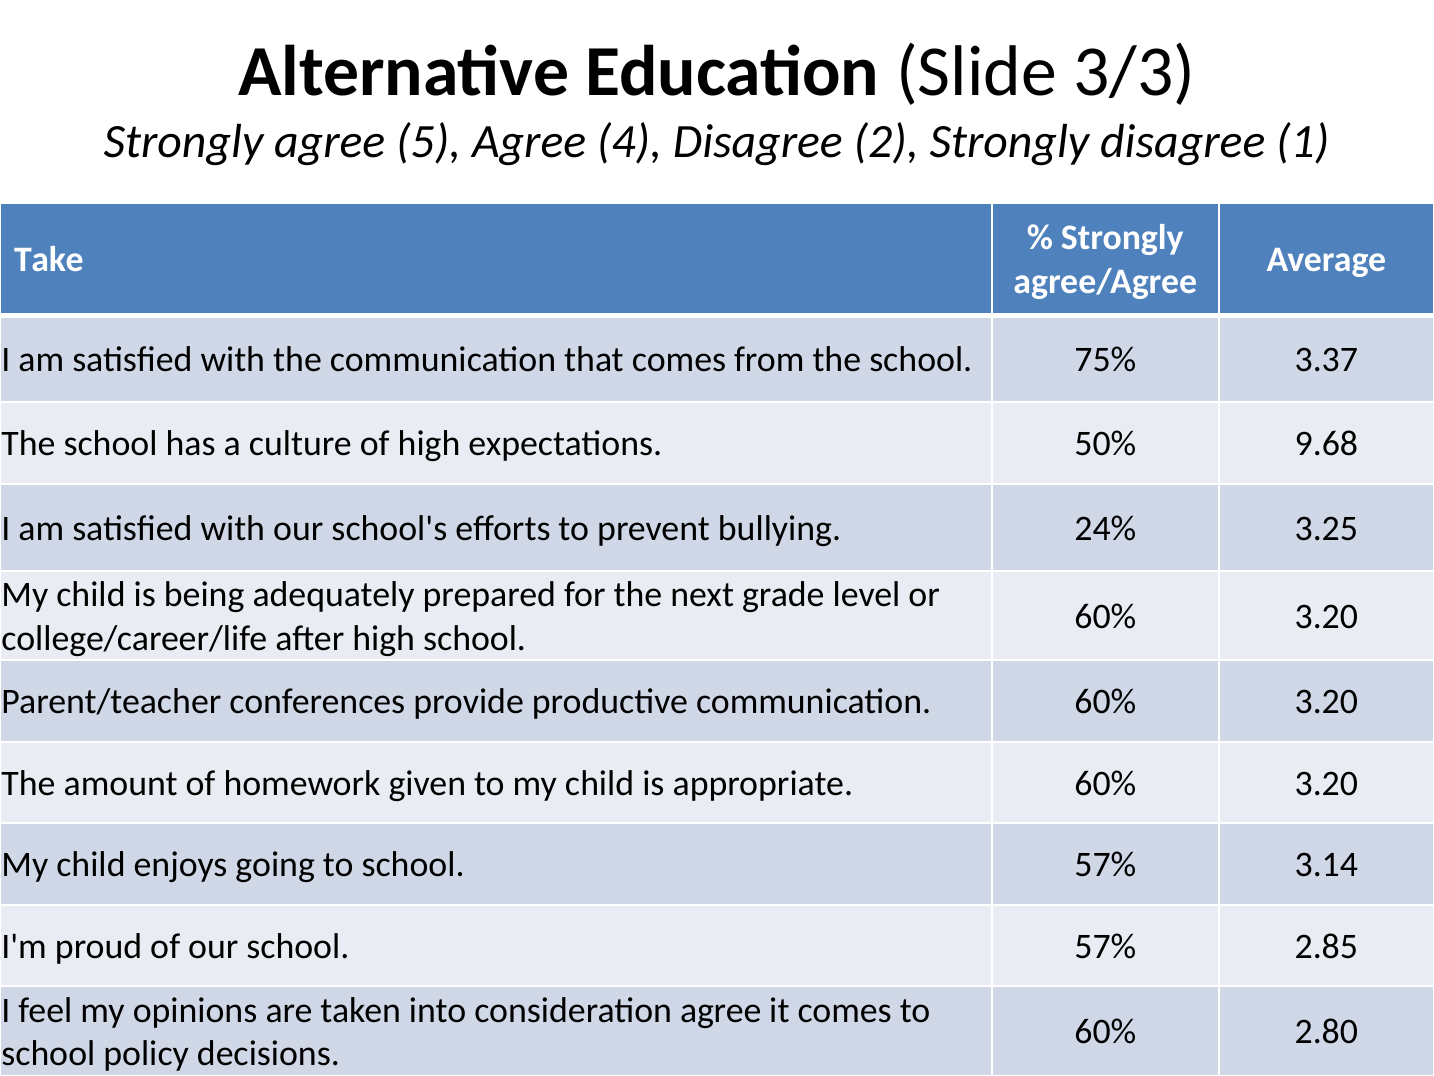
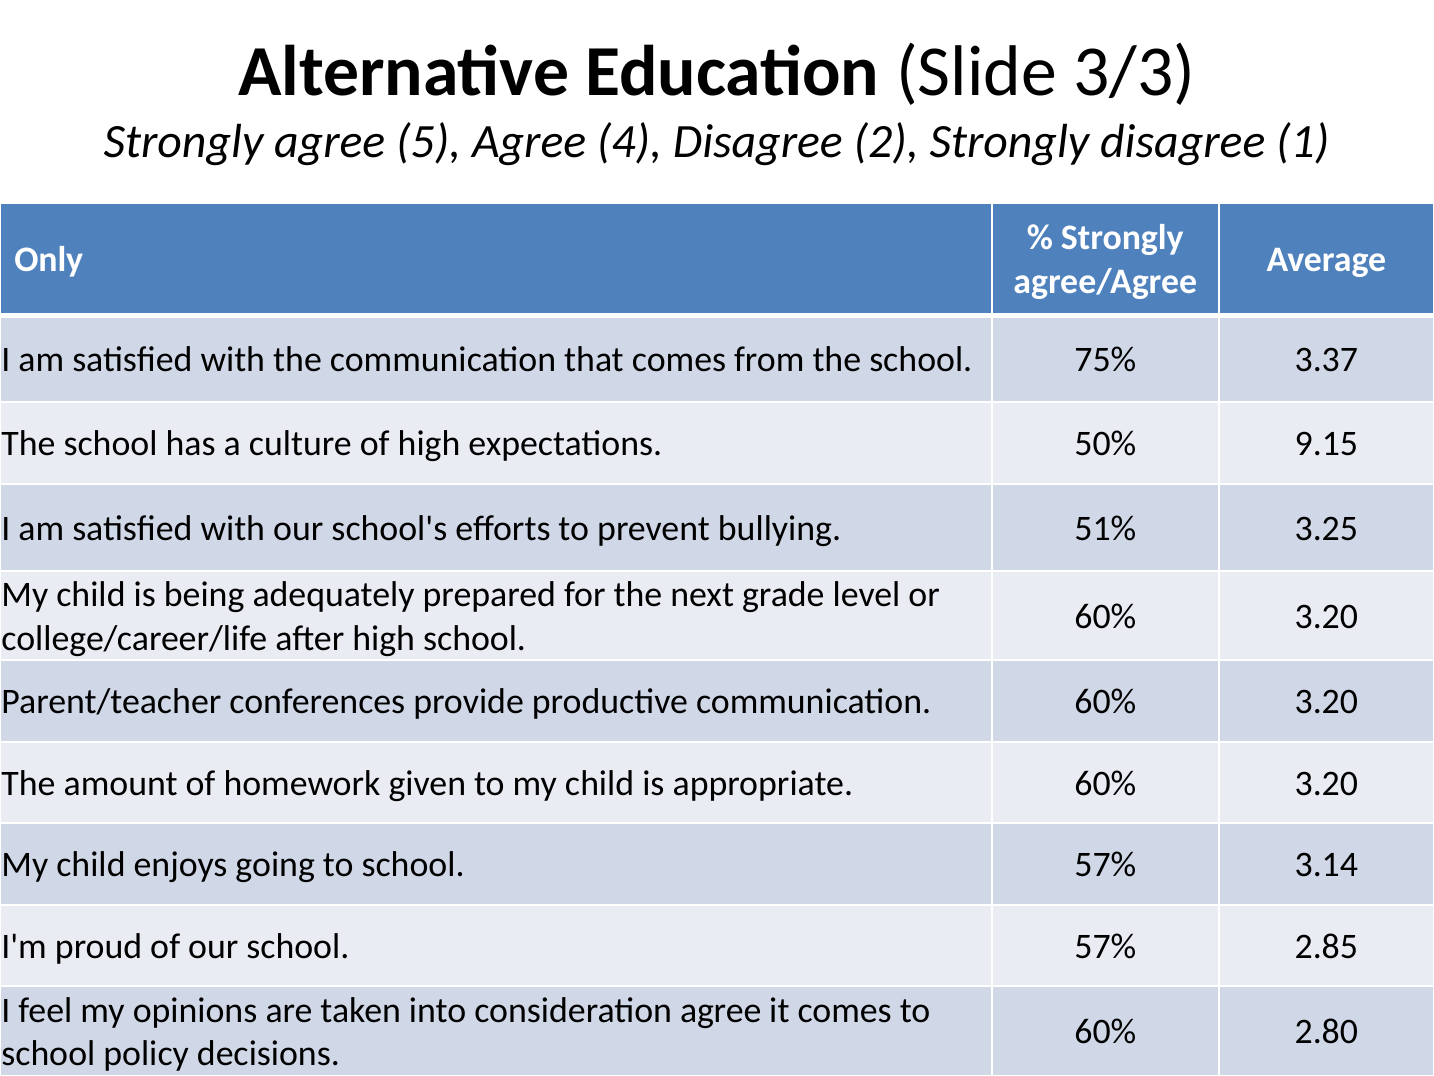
Take: Take -> Only (49, 260)
9.68: 9.68 -> 9.15 (1326, 444)
24%: 24% -> 51% (1105, 528)
